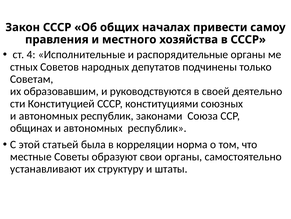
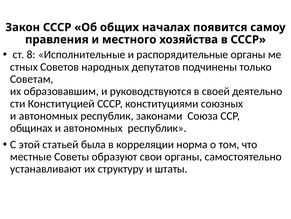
привести: привести -> появится (220, 27)
4: 4 -> 8 (31, 54)
